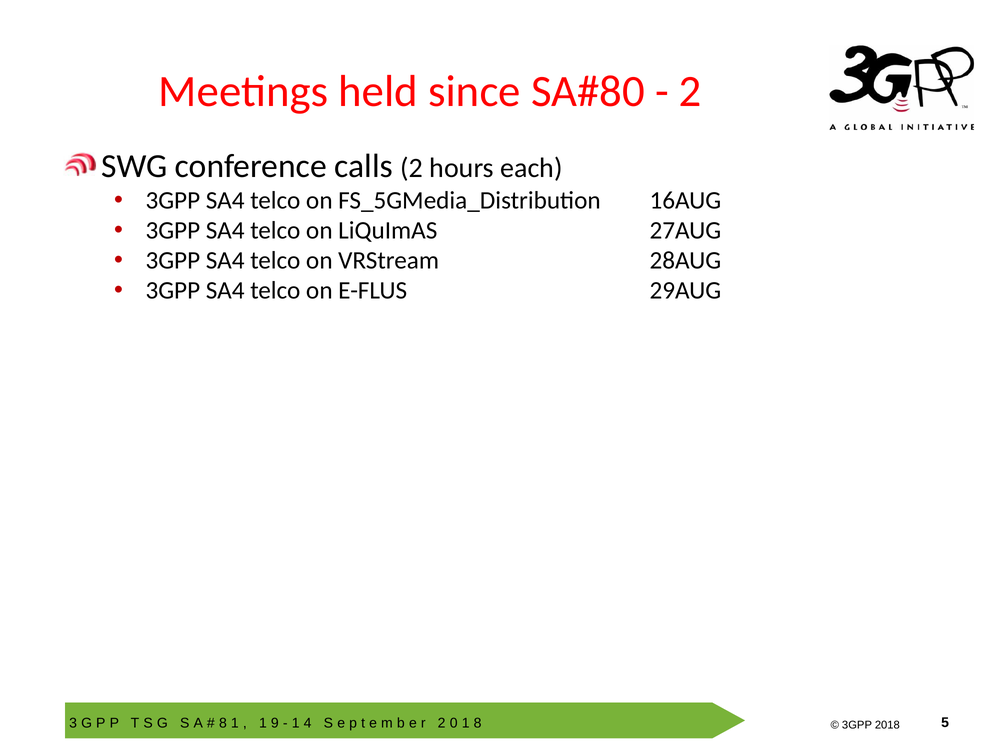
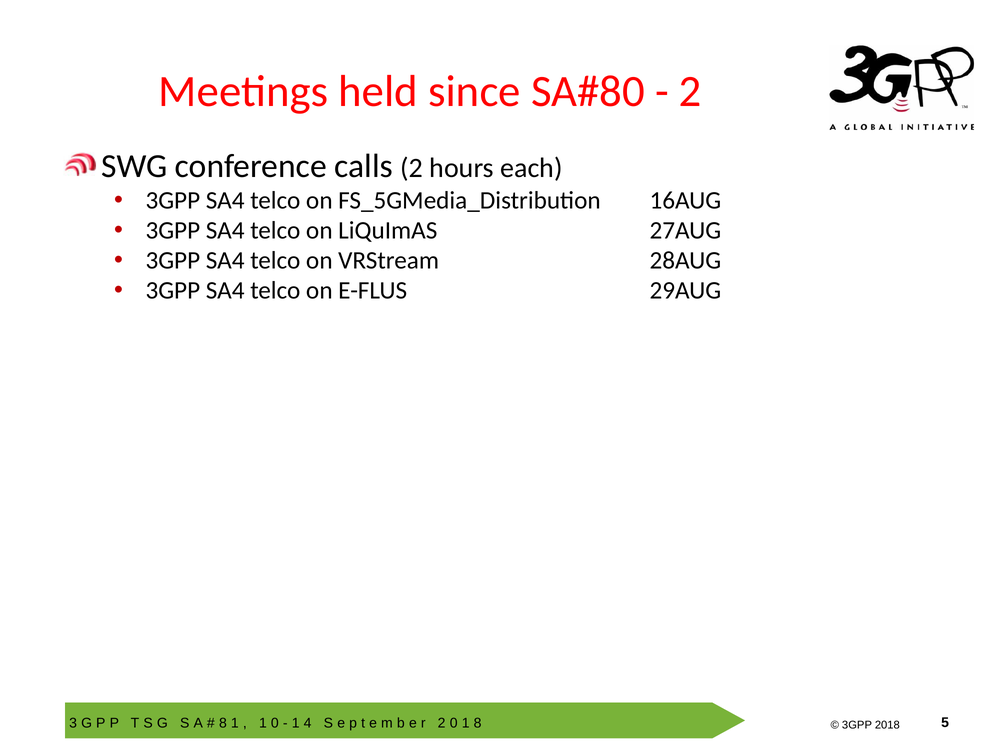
9: 9 -> 0 (275, 723)
